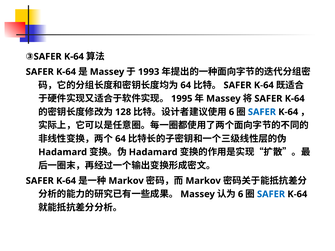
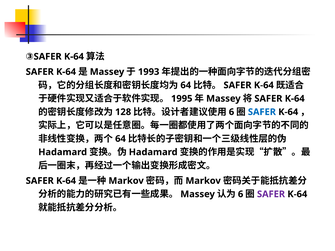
SAFER colour: blue -> purple (271, 194)
